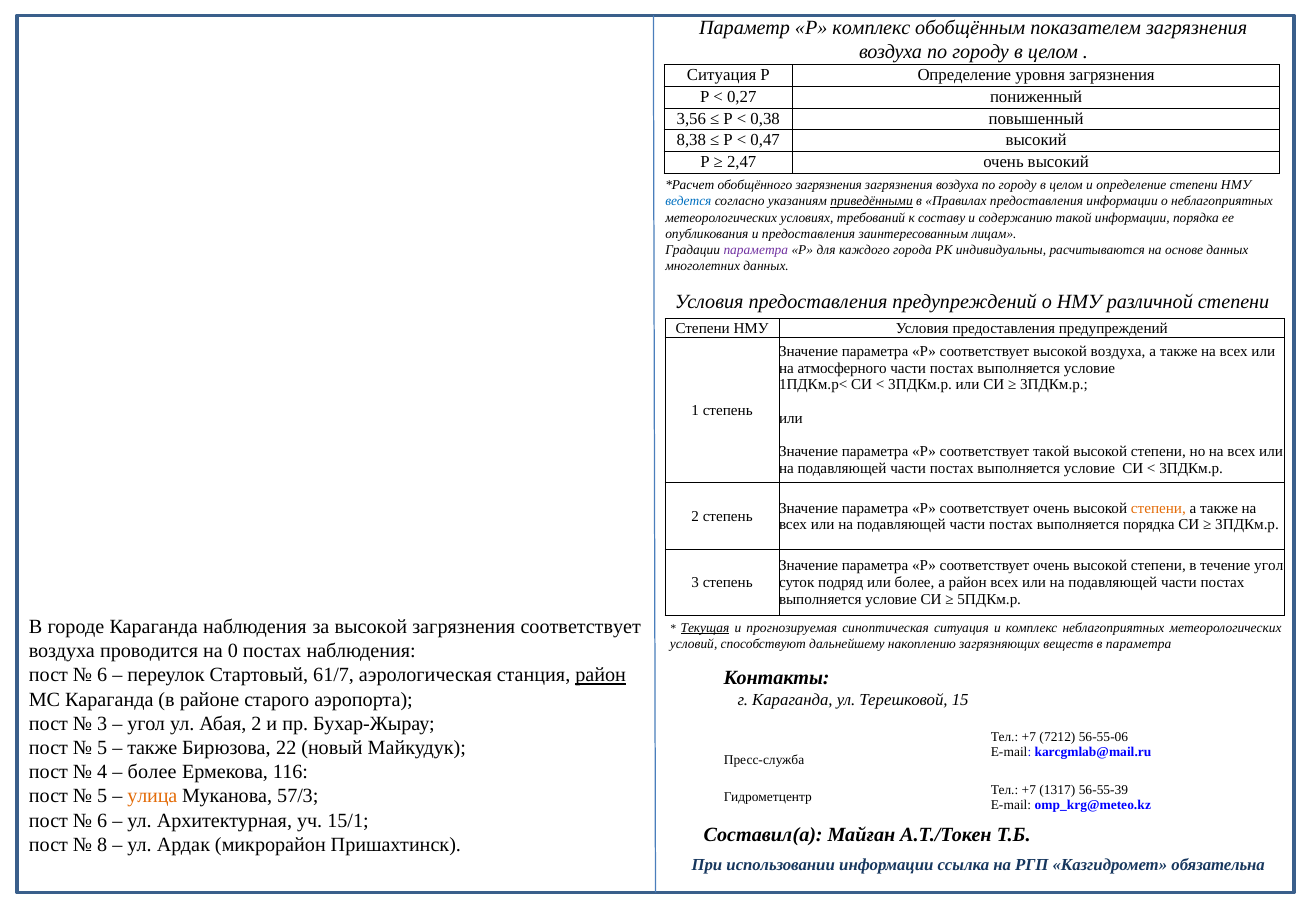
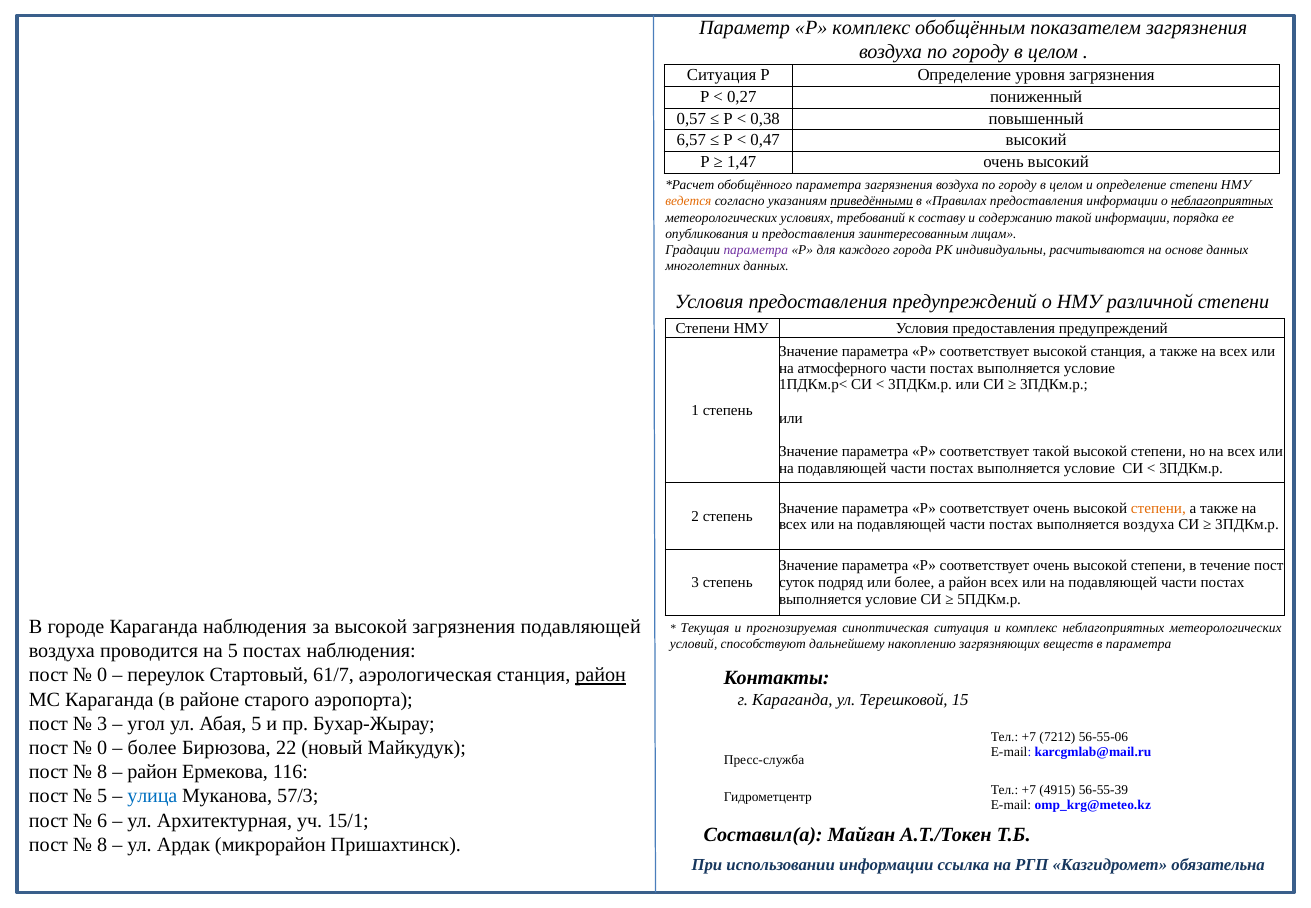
3,56: 3,56 -> 0,57 (691, 119)
8,38: 8,38 -> 6,57 (691, 140)
2,47: 2,47 -> 1,47 (742, 162)
обобщённого загрязнения: загрязнения -> параметра (829, 185)
ведется colour: blue -> orange (688, 201)
неблагоприятных underline: none -> present (1222, 201)
высокой воздуха: воздуха -> станция (1118, 351)
выполняется порядка: порядка -> воздуха (1149, 525)
течение угол: угол -> пост (1269, 566)
загрязнения соответствует: соответствует -> подавляющей (581, 627)
Текущая underline: present -> none (705, 628)
на 0: 0 -> 5 (233, 651)
6: 6 -> 0 (102, 675)
Абая 2: 2 -> 5 (256, 723)
5: 5 -> 0 (102, 748)
также: также -> более (152, 748)
4: 4 -> 8 (102, 772)
более: более -> район (152, 772)
1317: 1317 -> 4915 (1057, 789)
улица colour: orange -> blue (152, 796)
